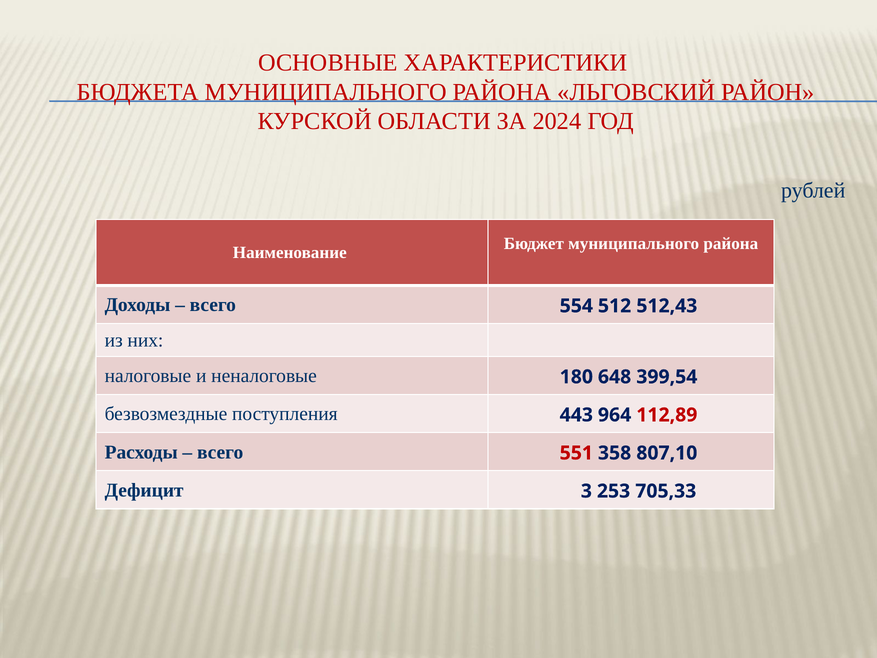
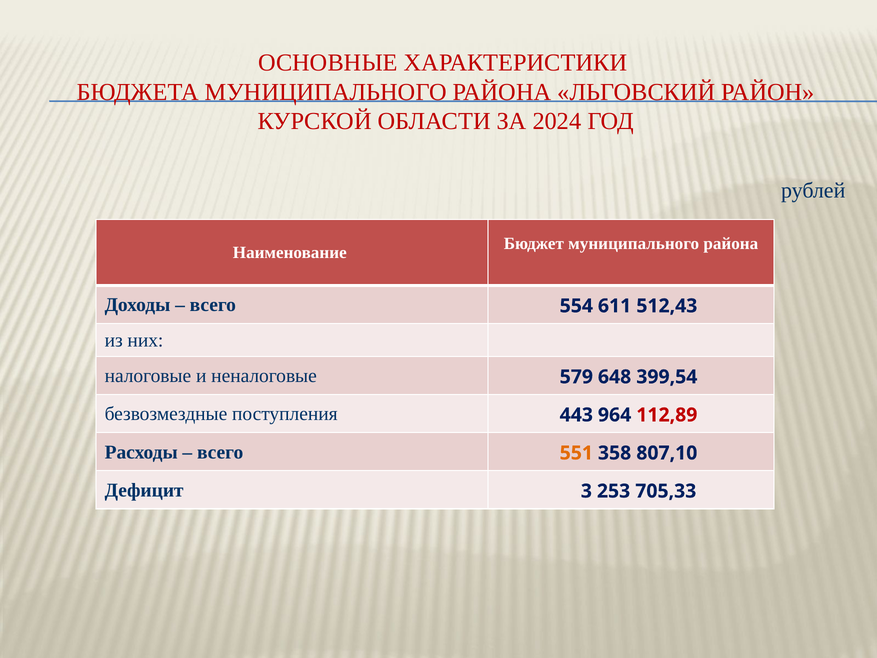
512: 512 -> 611 (615, 306)
180: 180 -> 579 (576, 377)
551 colour: red -> orange (576, 453)
